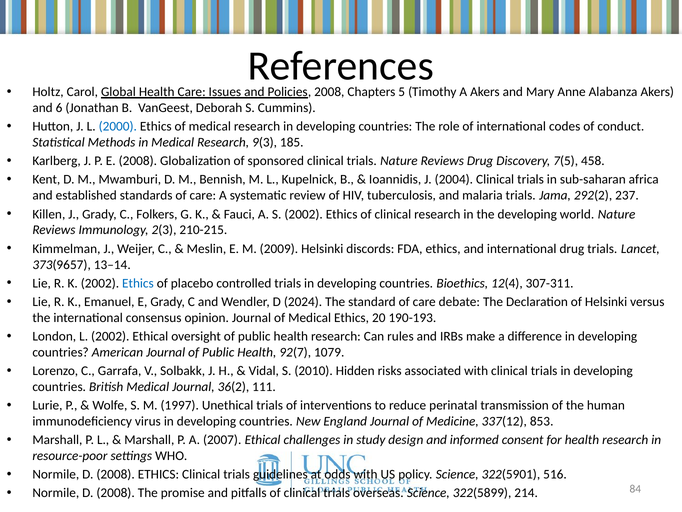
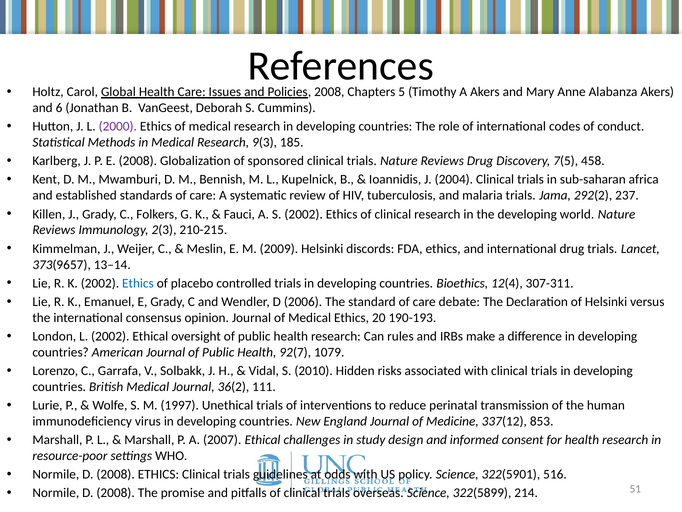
2000 colour: blue -> purple (118, 126)
2024: 2024 -> 2006 (303, 302)
84: 84 -> 51 (635, 488)
